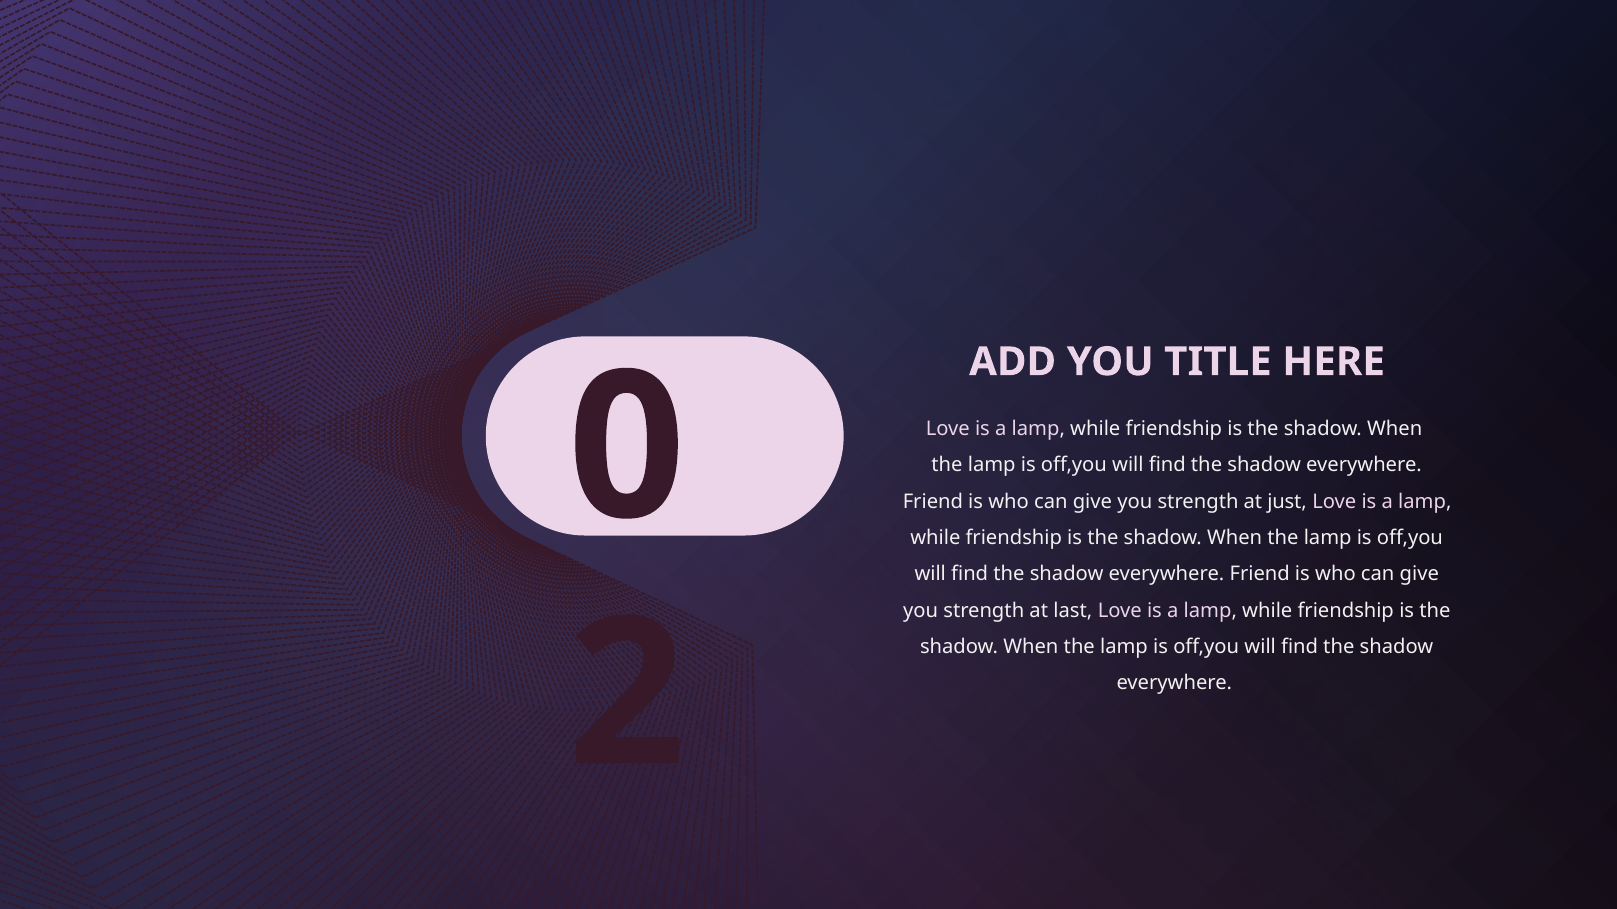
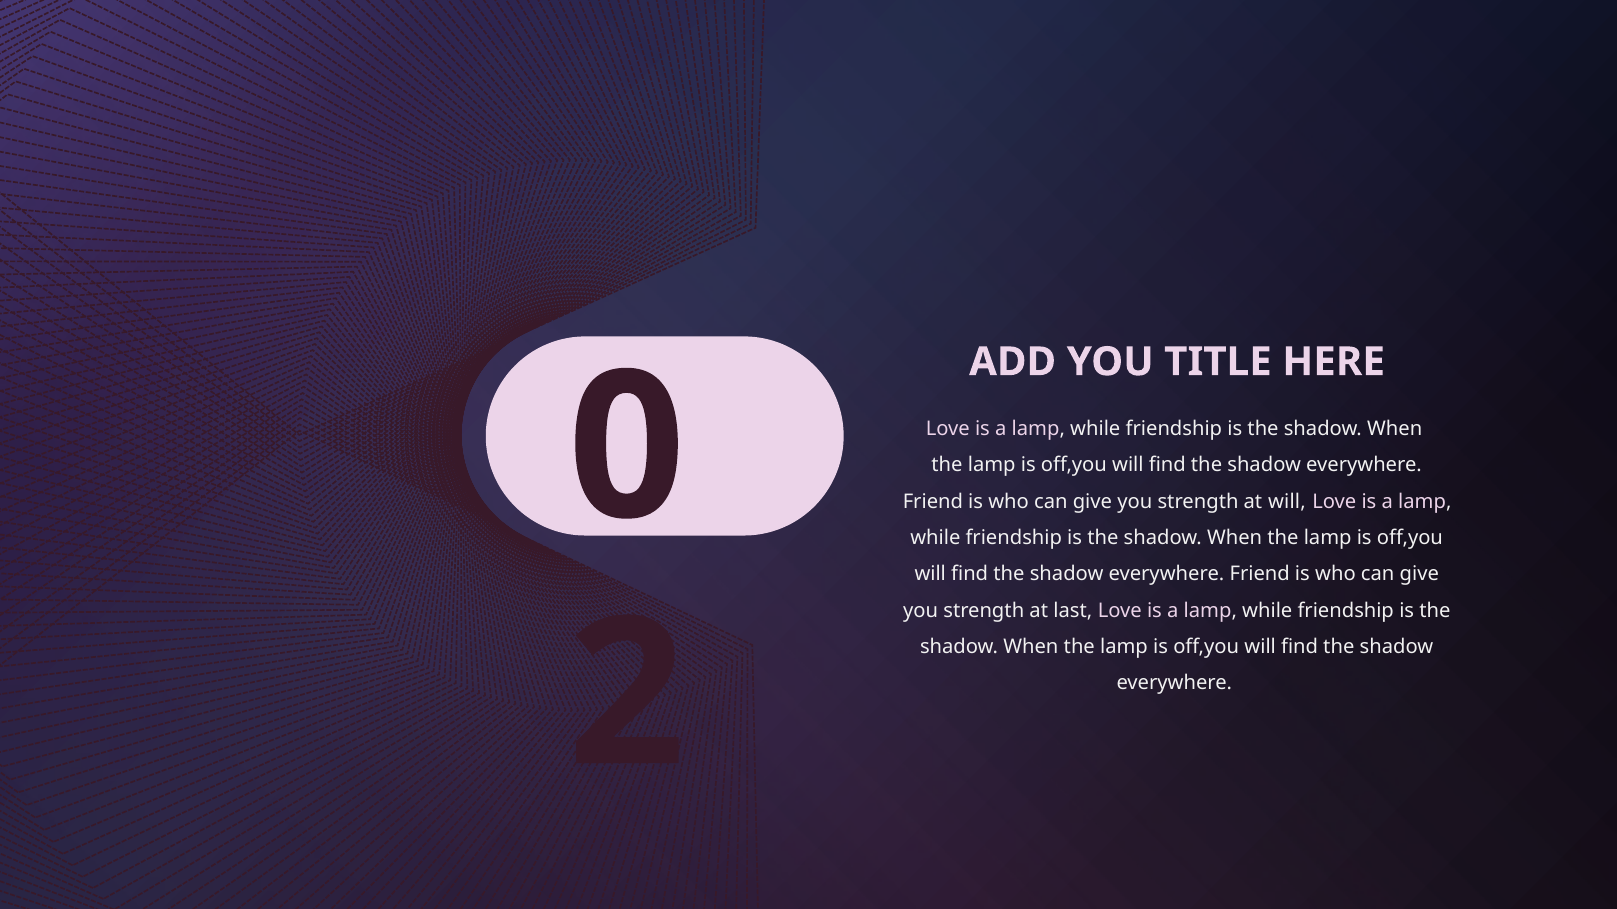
at just: just -> will (1287, 502)
